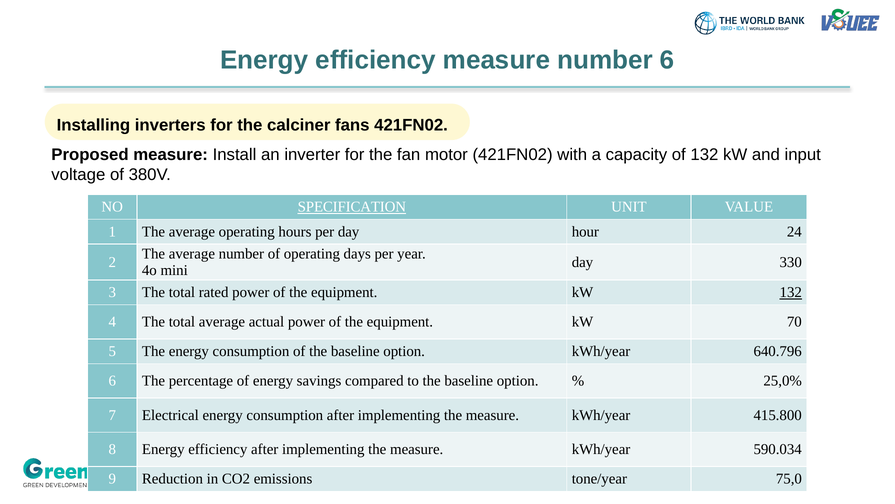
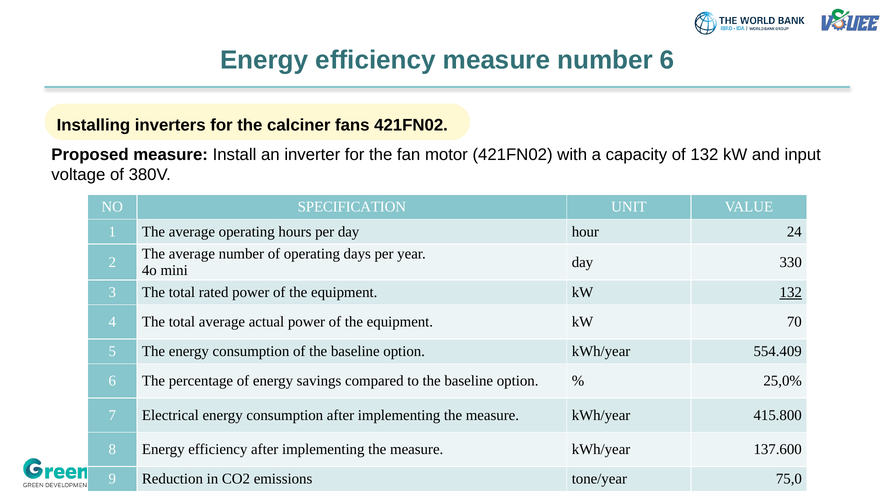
SPECIFICATION underline: present -> none (352, 207)
640.796: 640.796 -> 554.409 (778, 351)
590.034: 590.034 -> 137.600 (778, 449)
